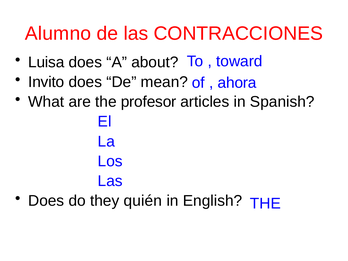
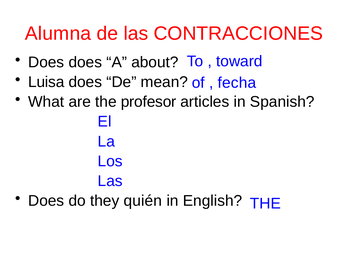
Alumno: Alumno -> Alumna (58, 34)
Luisa: Luisa -> Does (46, 62)
Invito: Invito -> Luisa (46, 82)
ahora: ahora -> fecha (237, 83)
